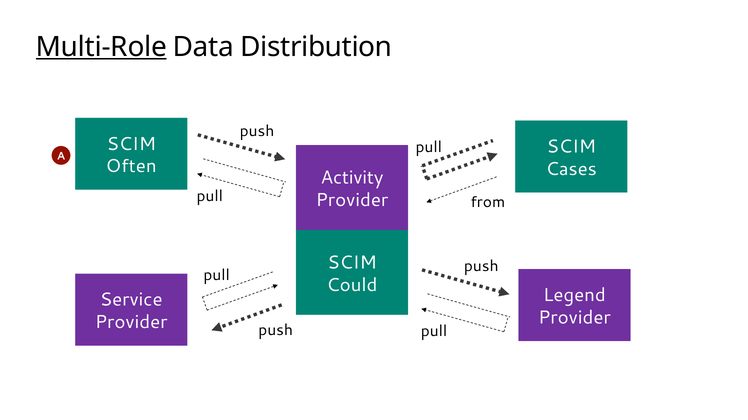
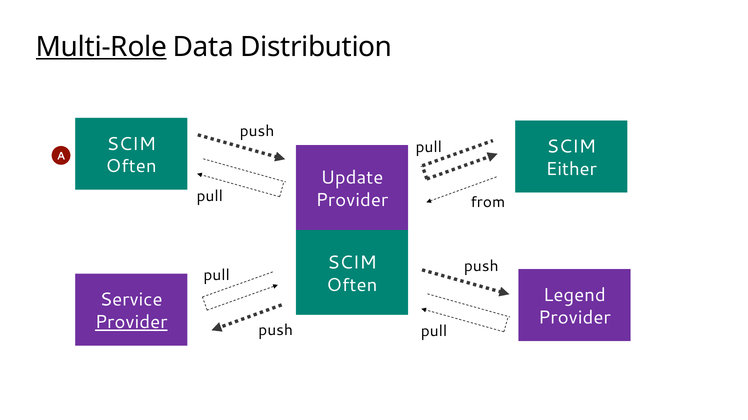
Cases: Cases -> Either (571, 169)
Activity: Activity -> Update (352, 178)
Could: Could -> Often (352, 285)
Provider underline: none -> present (131, 323)
